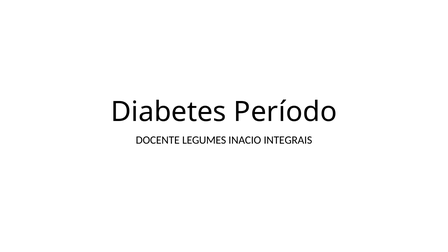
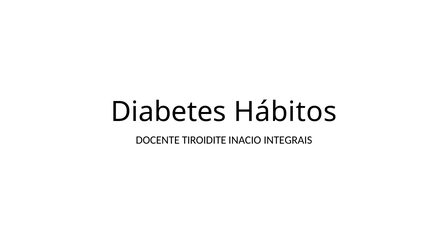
Período: Período -> Hábitos (285, 112)
LEGUMES: LEGUMES -> TIROIDITE (204, 140)
